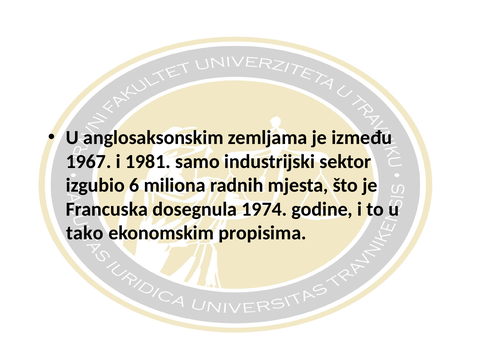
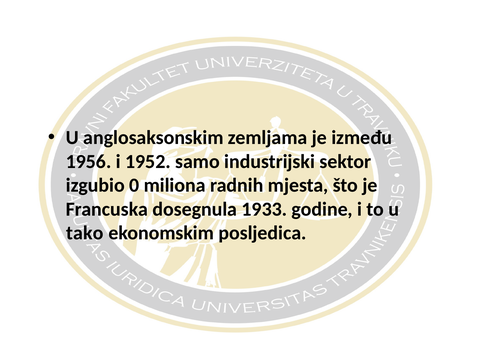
1967: 1967 -> 1956 (89, 161)
1981: 1981 -> 1952 (148, 161)
6: 6 -> 0 (134, 185)
1974: 1974 -> 1933 (264, 209)
propisima: propisima -> posljedica (262, 233)
